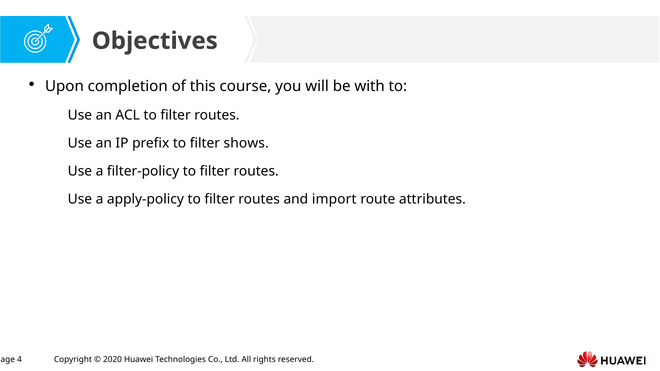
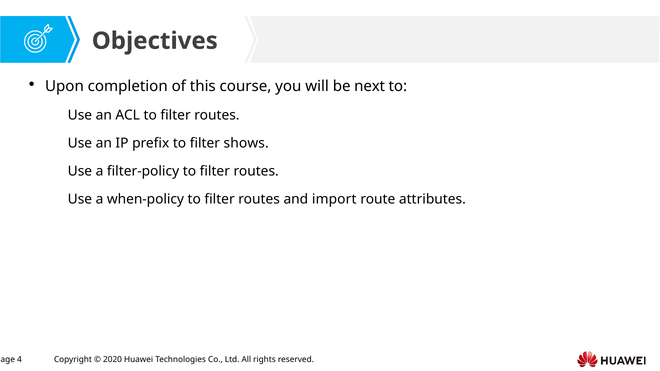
with: with -> next (370, 86)
apply-policy: apply-policy -> when-policy (145, 199)
